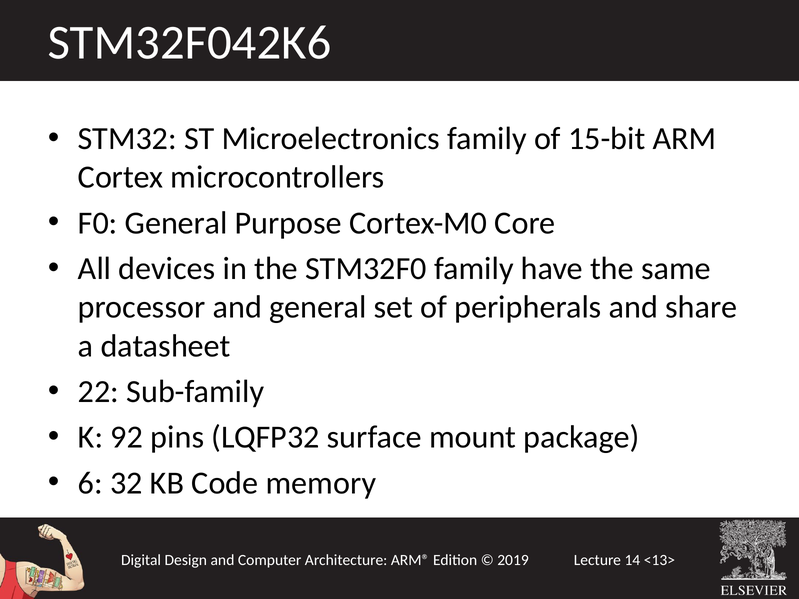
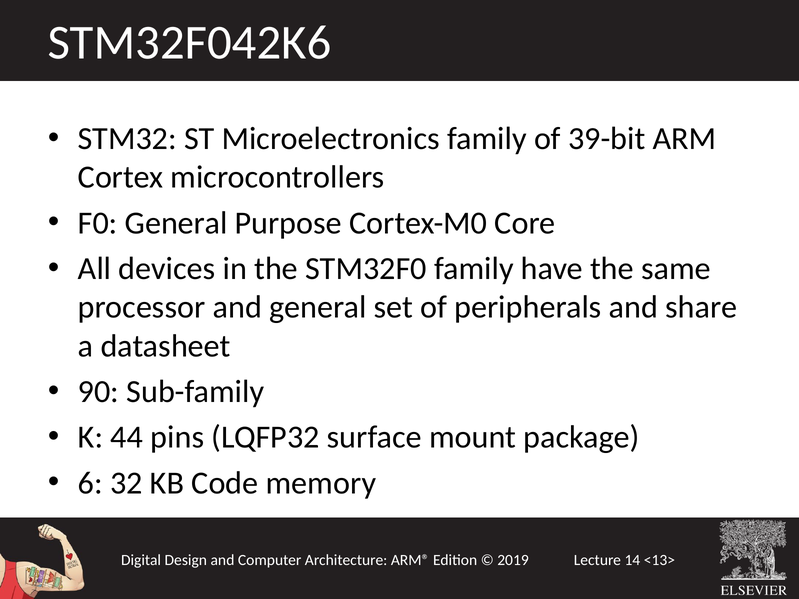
15-bit: 15-bit -> 39-bit (607, 139)
22: 22 -> 90 (98, 392)
92: 92 -> 44 (127, 438)
